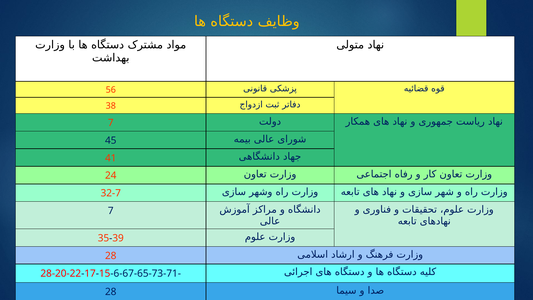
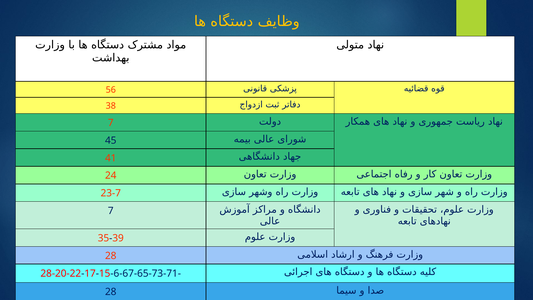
32-7: 32-7 -> 23-7 (111, 193)
